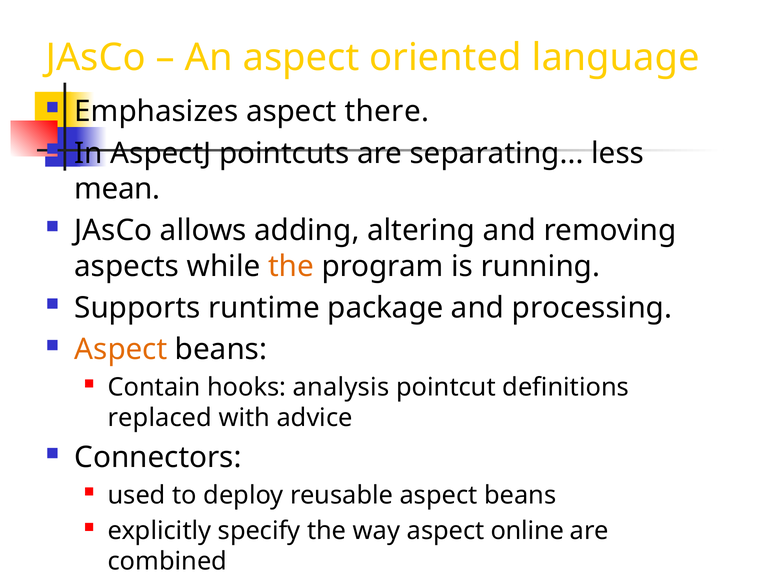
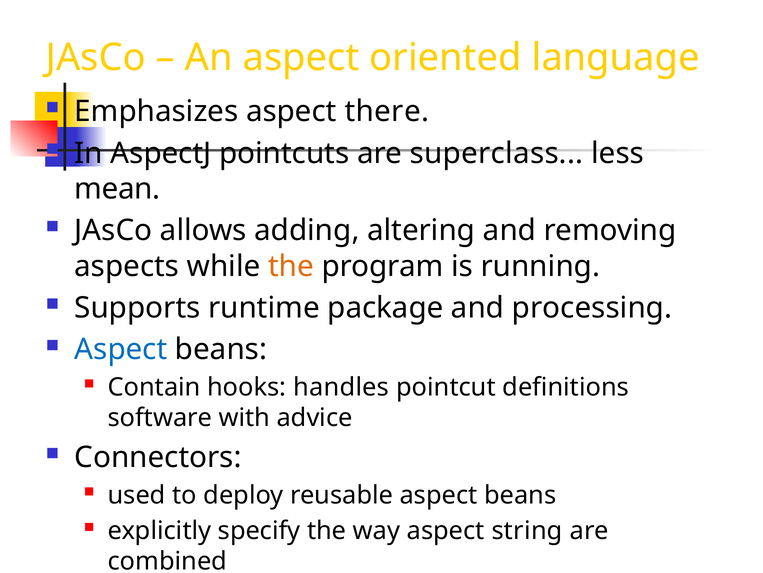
separating: separating -> superclass (497, 153)
Aspect colour: orange -> blue (121, 349)
analysis: analysis -> handles (341, 387)
replaced: replaced -> software (160, 417)
online: online -> string (527, 530)
